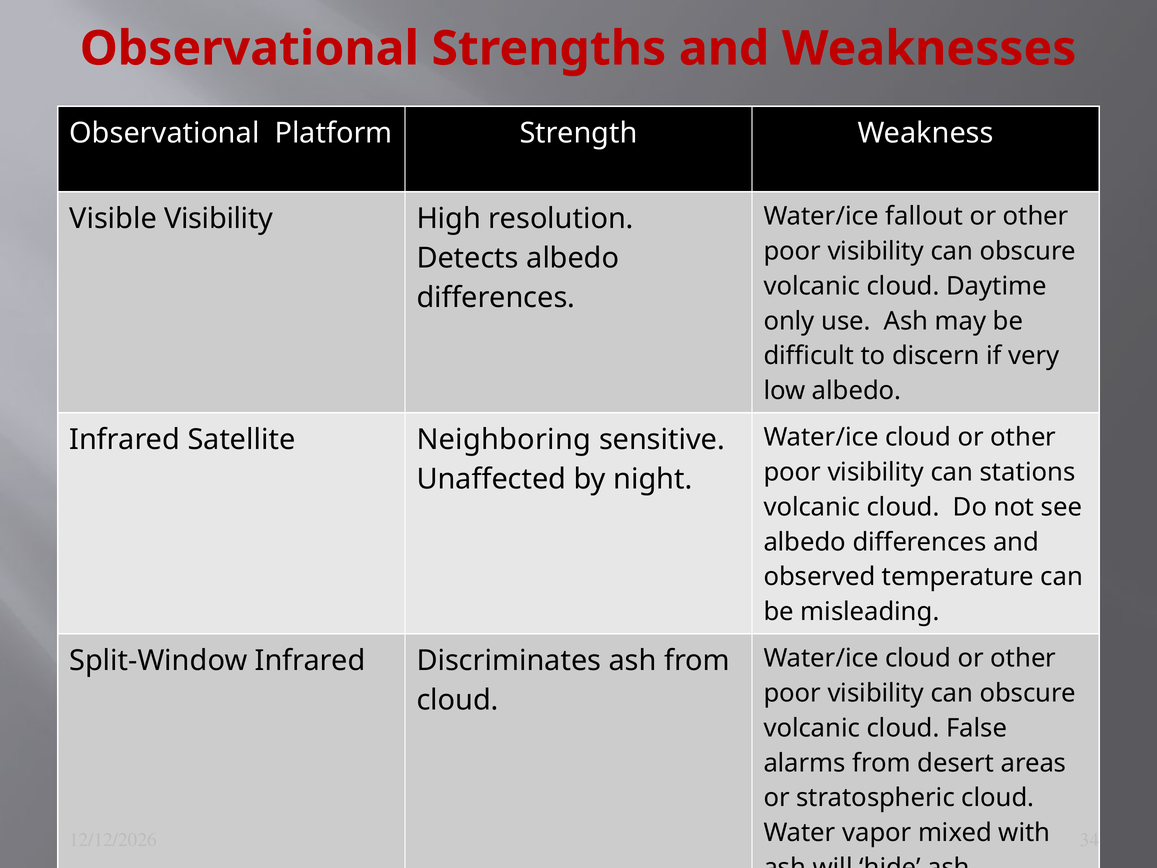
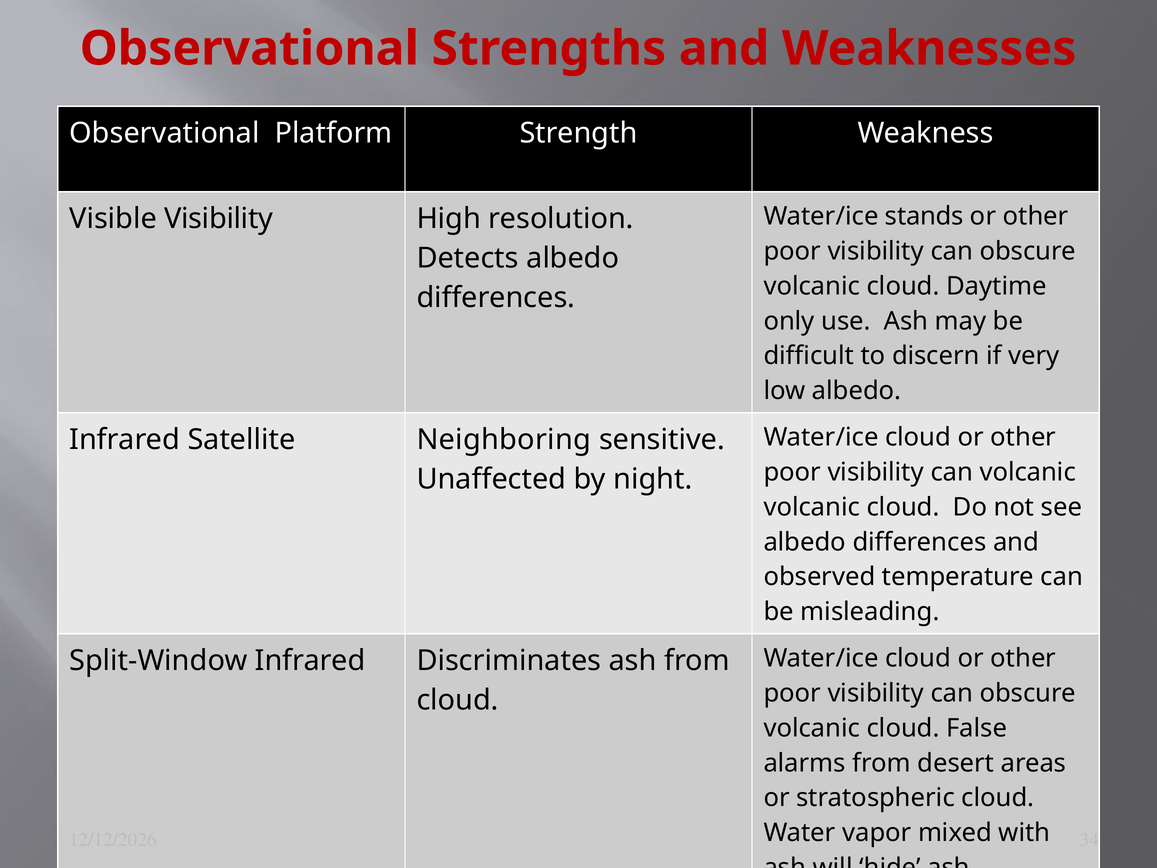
fallout: fallout -> stands (924, 216)
can stations: stations -> volcanic (1028, 472)
